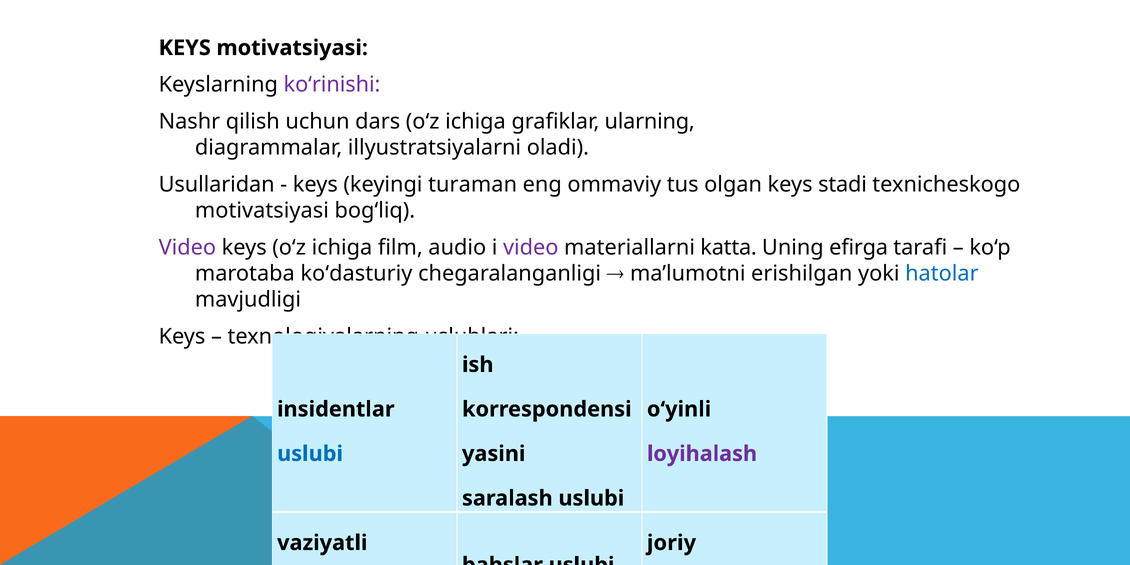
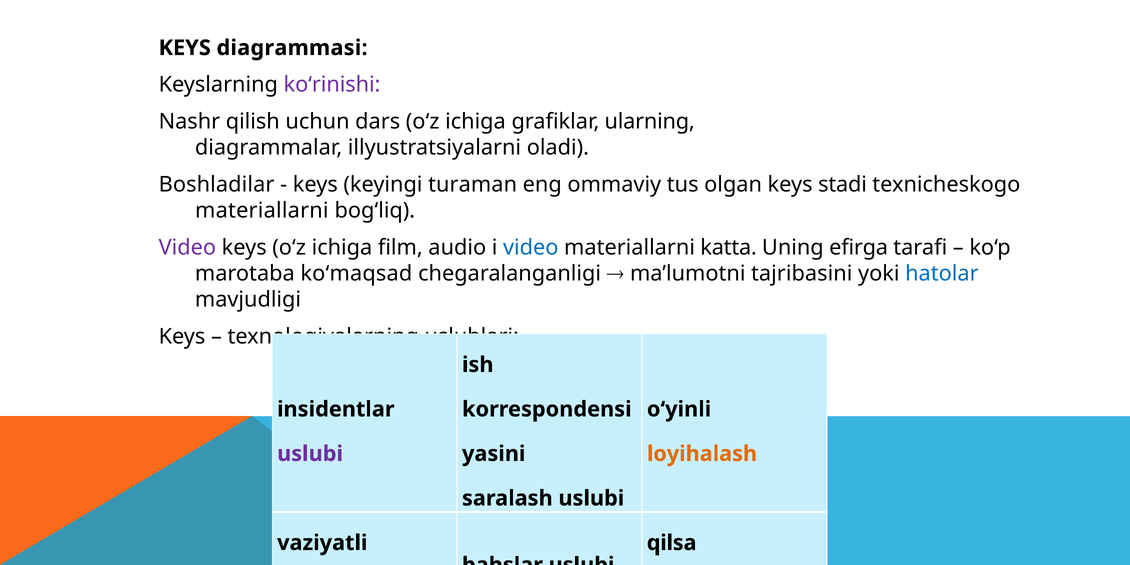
KEYS motivatsiyasi: motivatsiyasi -> diagrammasi (292, 48)
Usullaridan: Usullaridan -> Boshladilar (217, 185)
motivatsiyasi: motivatsiyasi -> materiallarni (262, 211)
video colour: purple -> blue (531, 247)
ko‘dasturiy: ko‘dasturiy -> ko‘maqsad (356, 274)
erishilgan: erishilgan -> tajribasini (802, 274)
uslubi colour: blue -> purple (310, 454)
loyihalash colour: purple -> orange (702, 454)
joriy: joriy -> qilsa (672, 543)
